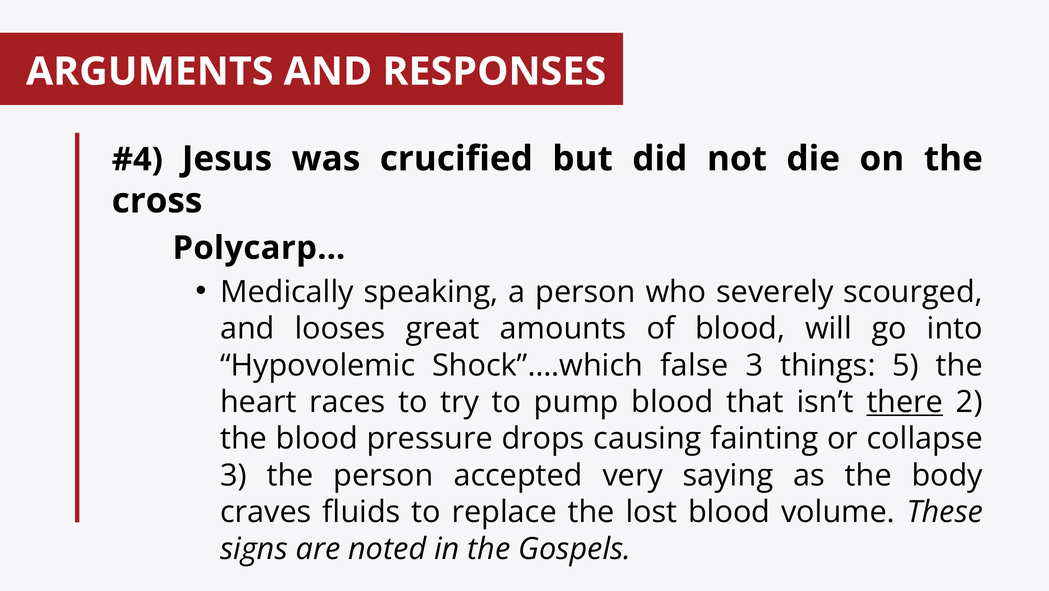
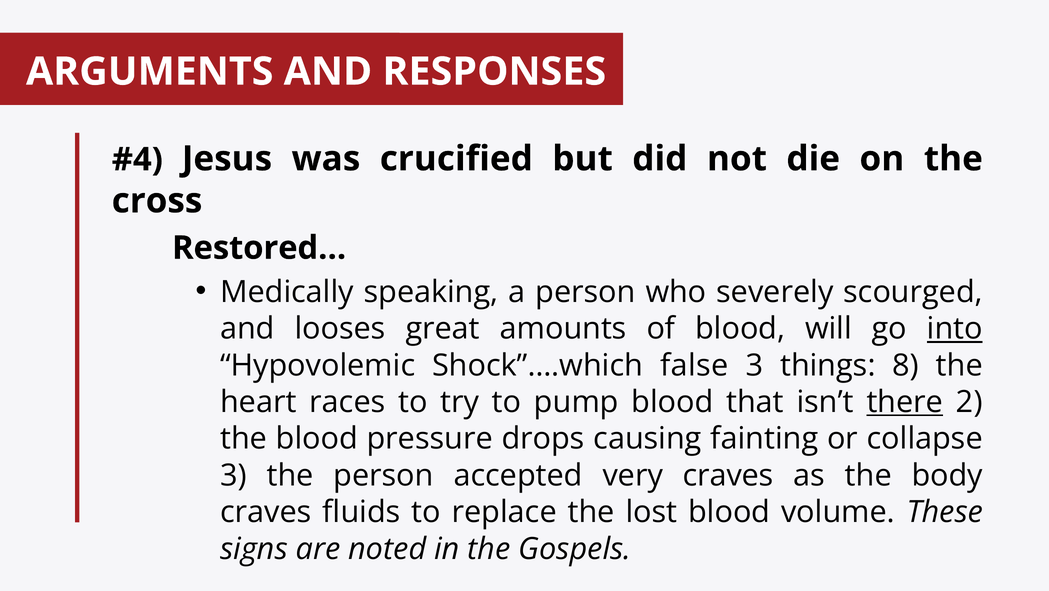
Polycarp…: Polycarp… -> Restored… (259, 248)
into underline: none -> present (955, 329)
5: 5 -> 8 (906, 366)
very saying: saying -> craves (728, 476)
